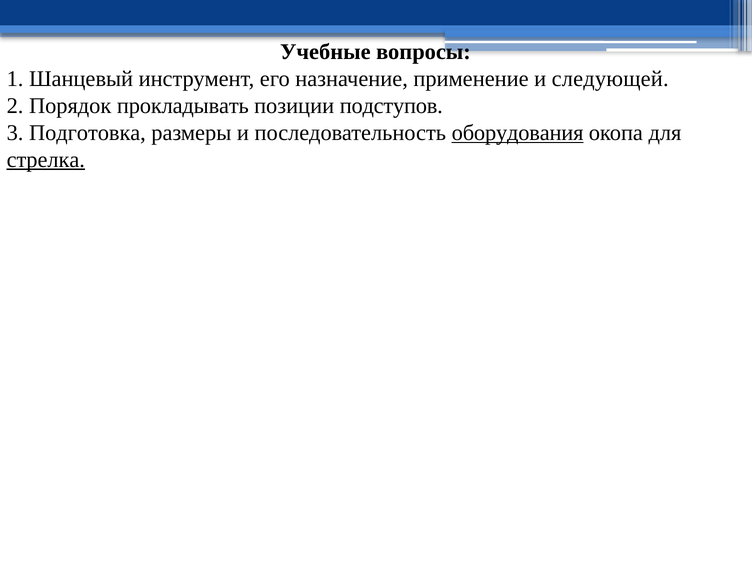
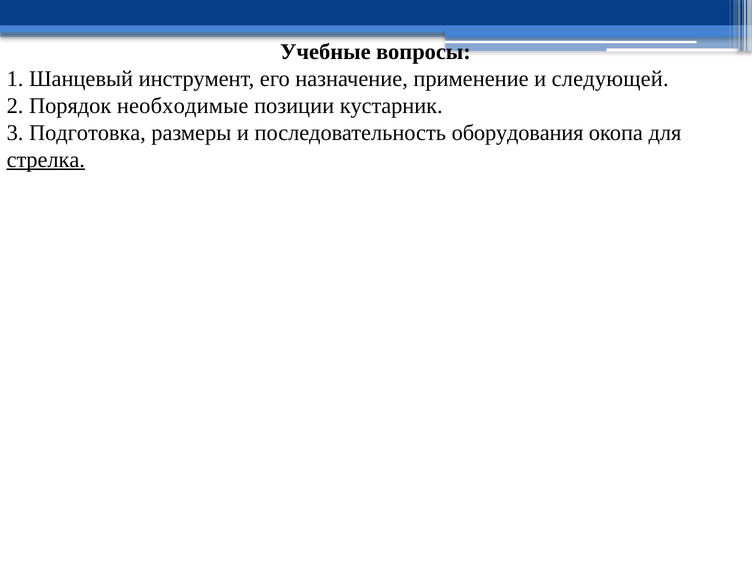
прокладывать: прокладывать -> необходимые (183, 106)
подступов: подступов -> кустарник (391, 106)
оборудования underline: present -> none (518, 133)
